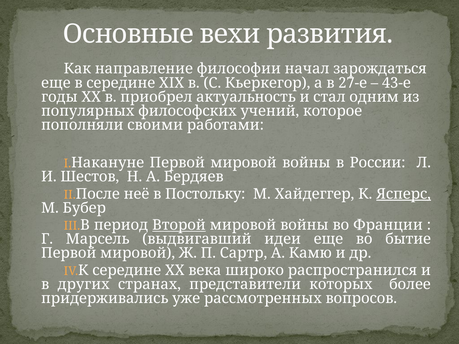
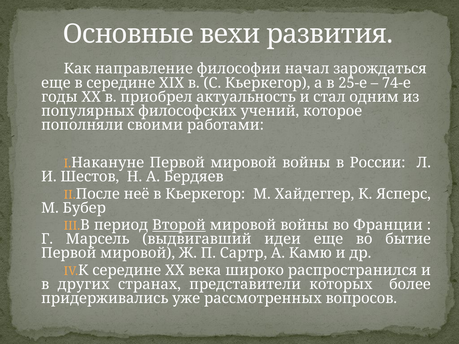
27-е: 27-е -> 25-е (353, 83)
43-е: 43-е -> 74-е (396, 83)
в Постольку: Постольку -> Кьеркегор (205, 194)
Ясперс underline: present -> none (404, 194)
